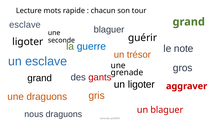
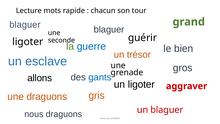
esclave: esclave -> blaguer (25, 25)
note: note -> bien (184, 49)
gants colour: red -> blue (100, 77)
grand: grand -> allons (40, 78)
